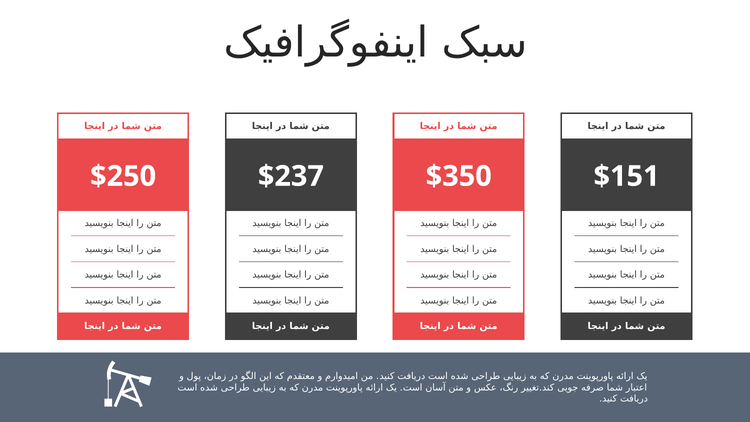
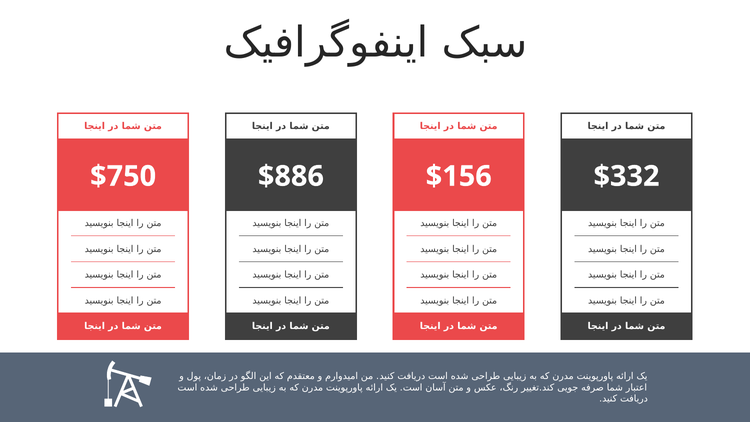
$250: $250 -> $750 (123, 176)
$237: $237 -> $886 (291, 176)
$350: $350 -> $156 (459, 176)
$151: $151 -> $332 (627, 176)
